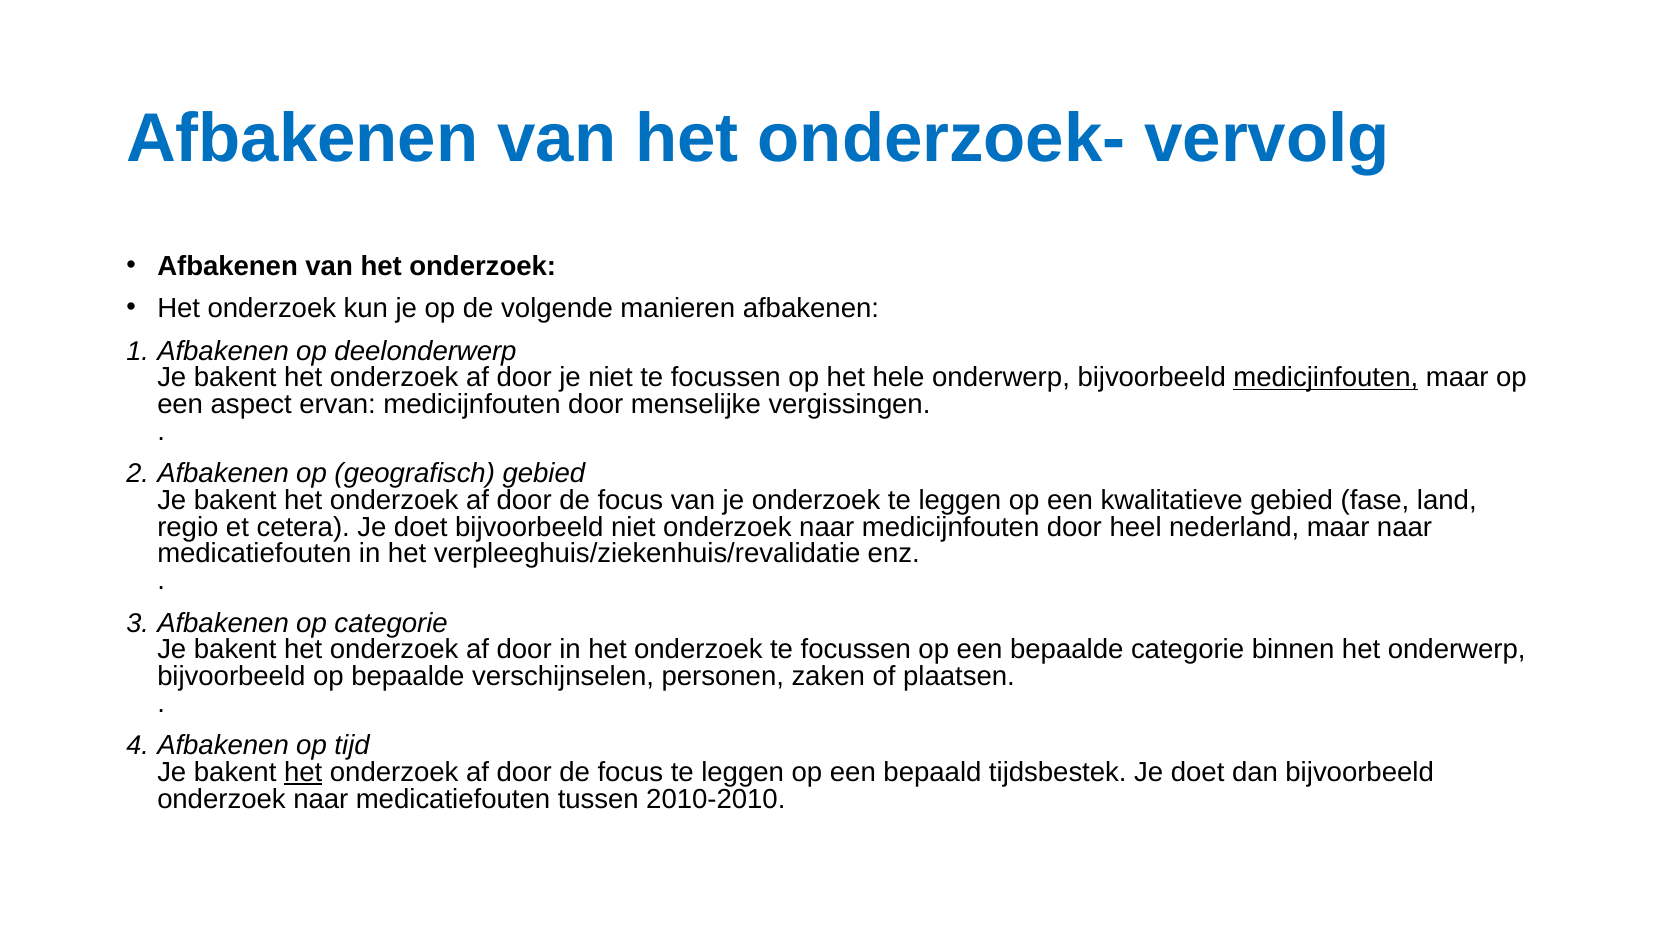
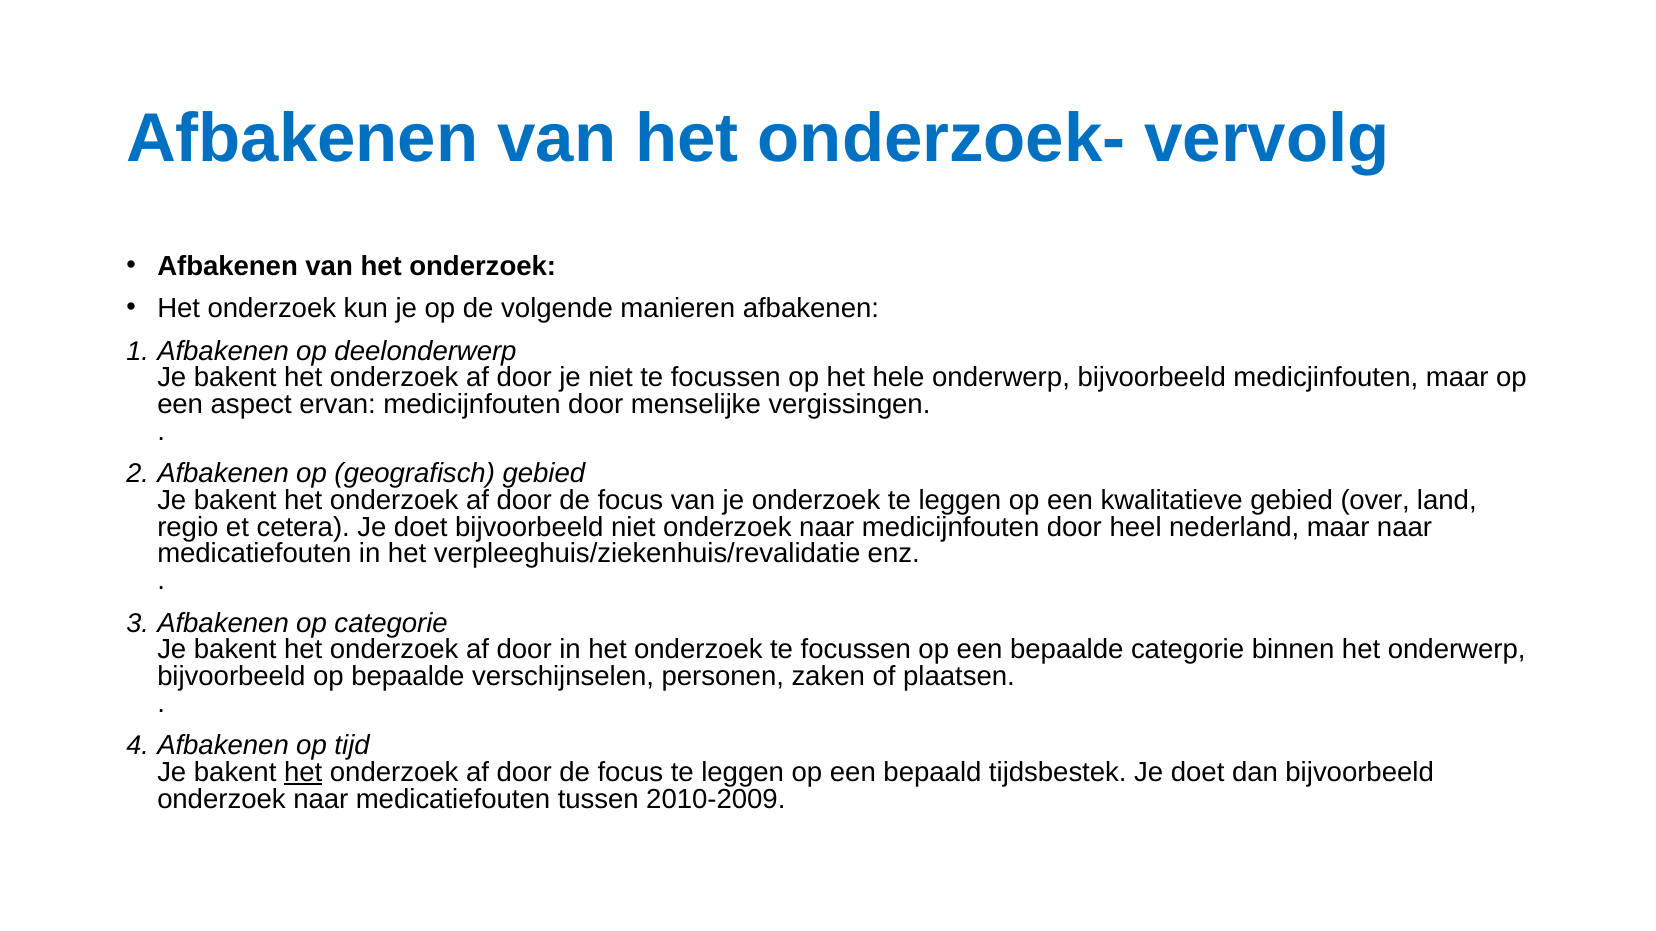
medicjinfouten underline: present -> none (1326, 378)
fase: fase -> over (1375, 501)
2010-2010: 2010-2010 -> 2010-2009 (716, 800)
